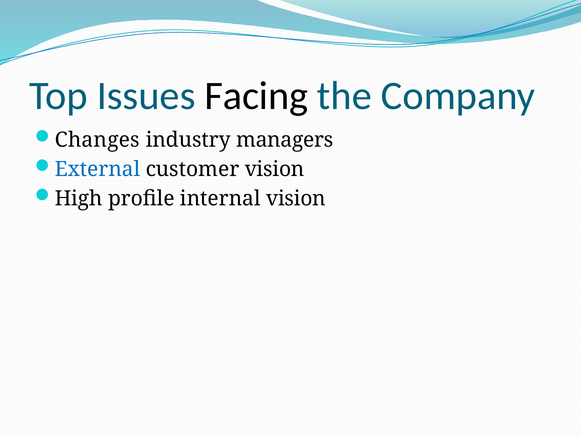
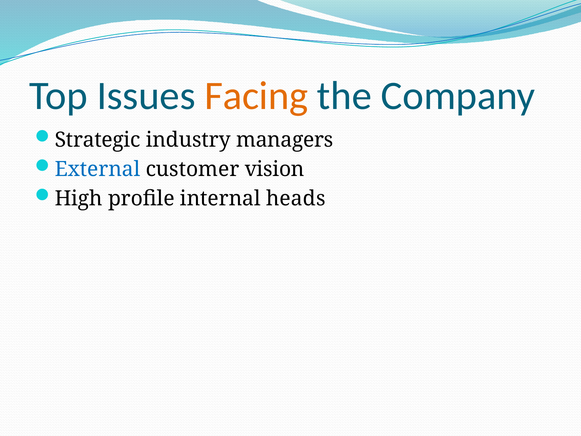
Facing colour: black -> orange (256, 96)
Changes: Changes -> Strategic (98, 140)
internal vision: vision -> heads (296, 199)
